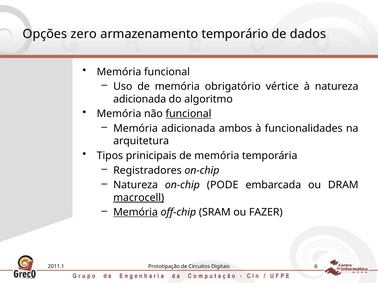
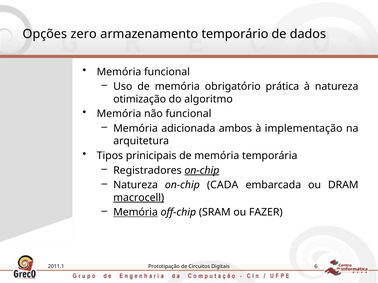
vértice: vértice -> prática (282, 87)
adicionada: adicionada -> otimização (140, 99)
funcional underline: present -> none (188, 114)
funcionalidades: funcionalidades -> implementação (304, 129)
on-chip underline: none -> present (202, 171)
PODE: PODE -> CADA (223, 185)
